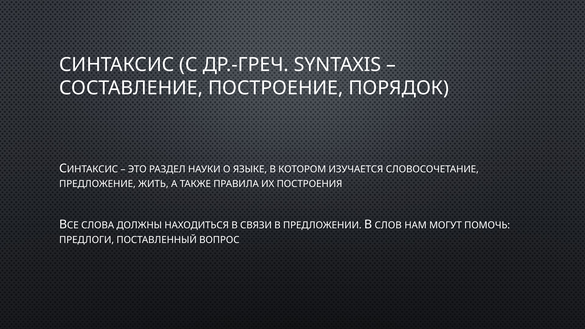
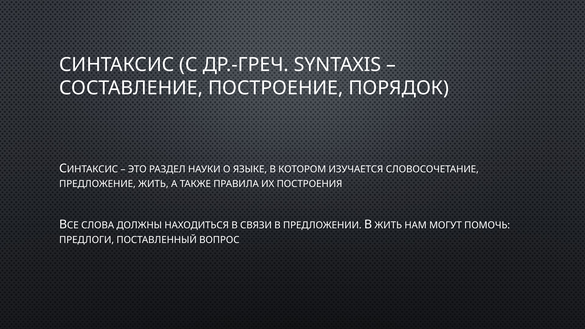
В СЛОВ: СЛОВ -> ЖИТЬ (388, 225)
